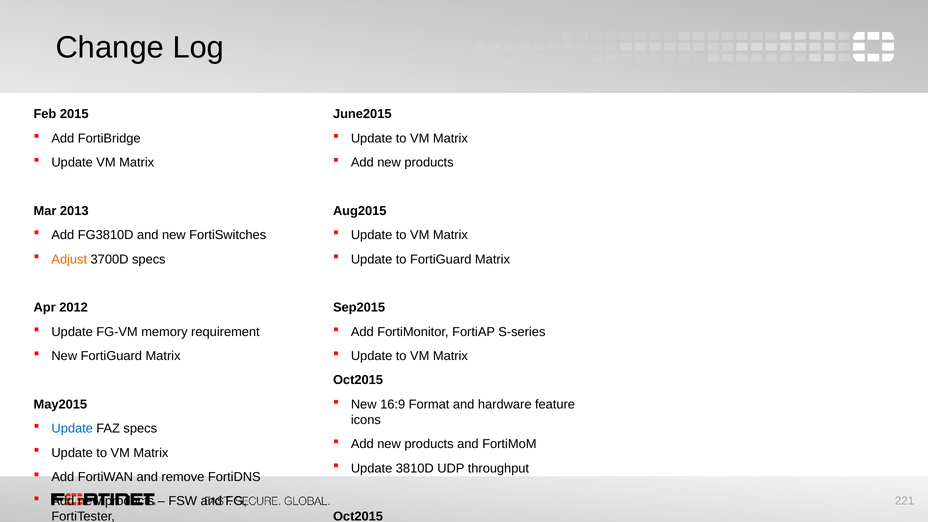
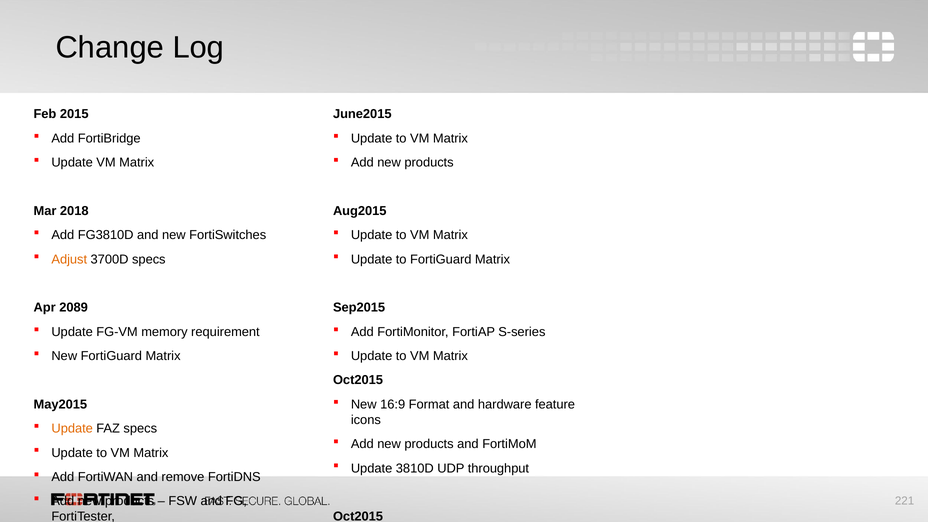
2013: 2013 -> 2018 (74, 211)
2012: 2012 -> 2089 (74, 308)
Update colour: blue -> orange (72, 429)
